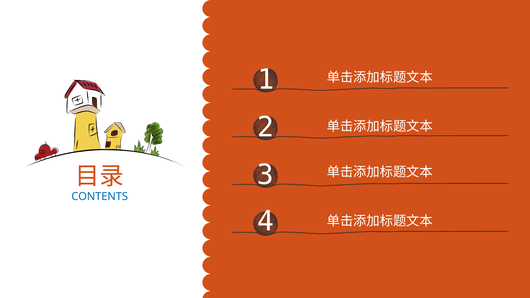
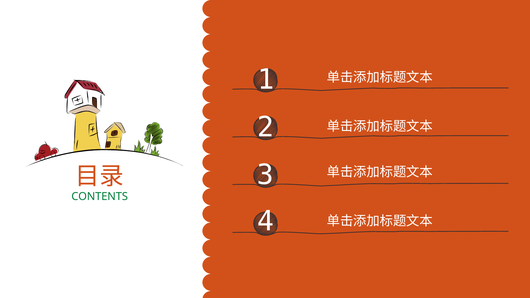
CONTENTS colour: blue -> green (100, 196)
